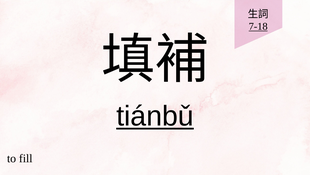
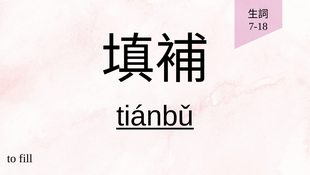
7-18 underline: present -> none (258, 26)
